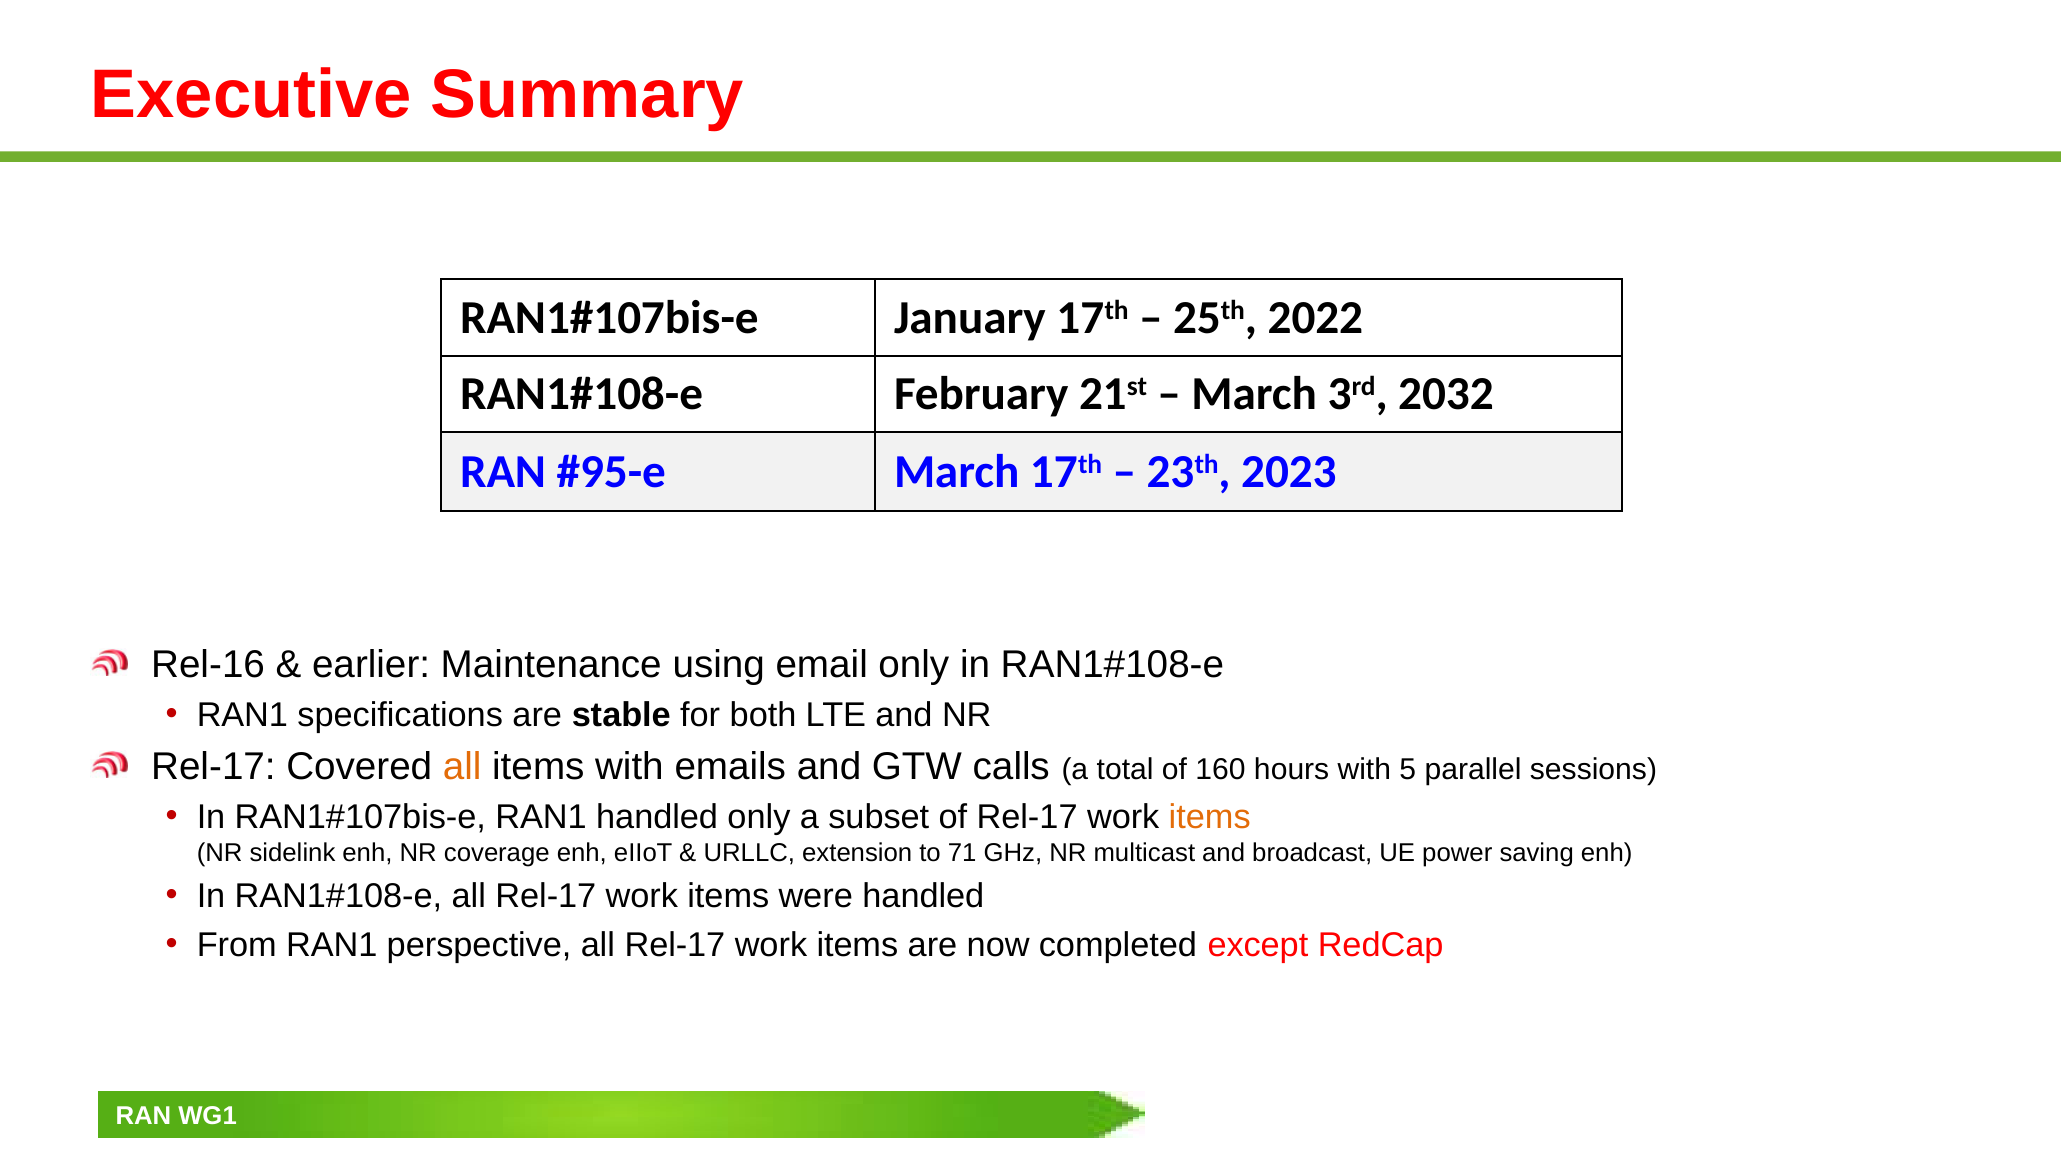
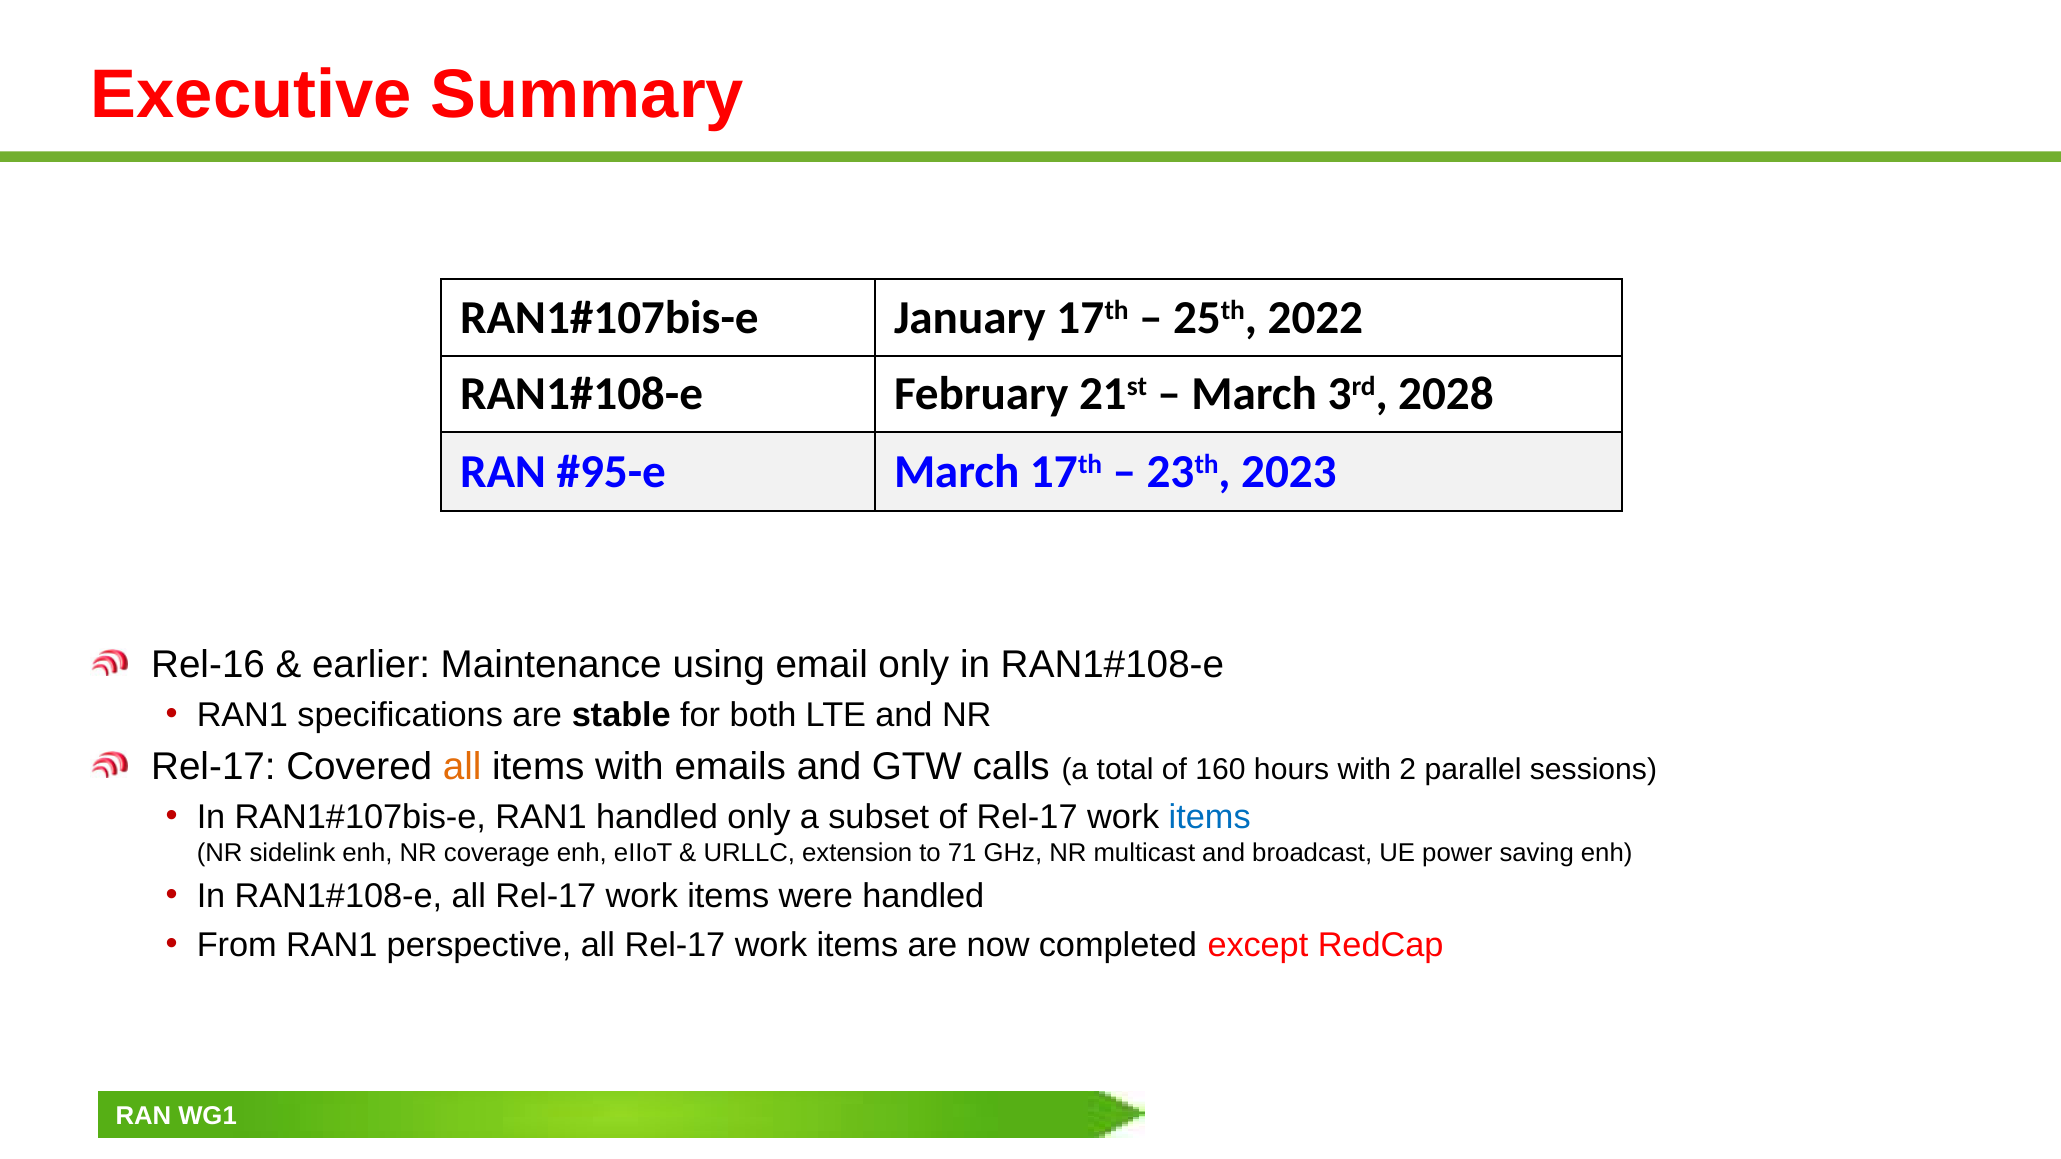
2032: 2032 -> 2028 (1446, 394)
5: 5 -> 2 (1408, 770)
items colour: orange -> blue (1210, 818)
